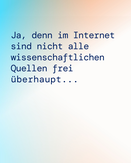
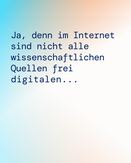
überhaupt: überhaupt -> digitalen (45, 80)
